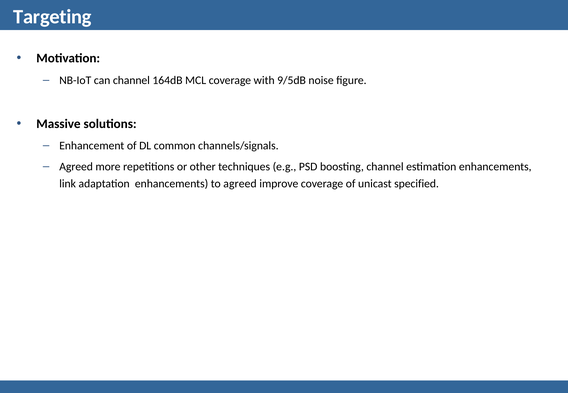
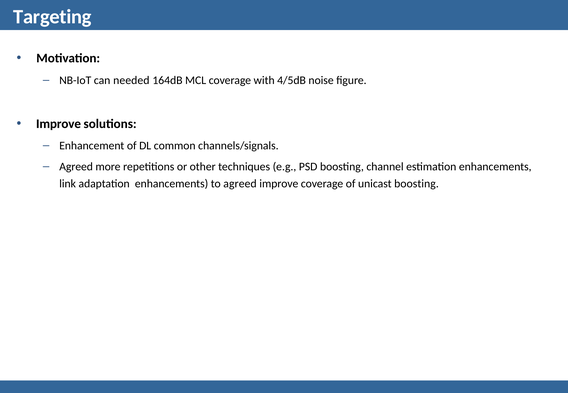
can channel: channel -> needed (131, 80)
9/5dB: 9/5dB -> 4/5dB (292, 80)
Massive: Massive -> Improve (59, 124)
unicast specified: specified -> boosting (416, 184)
